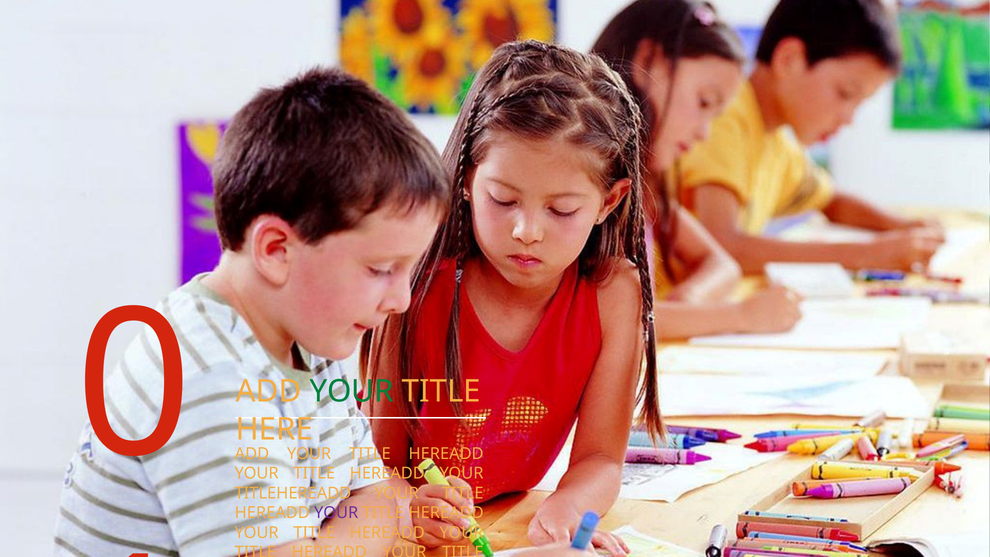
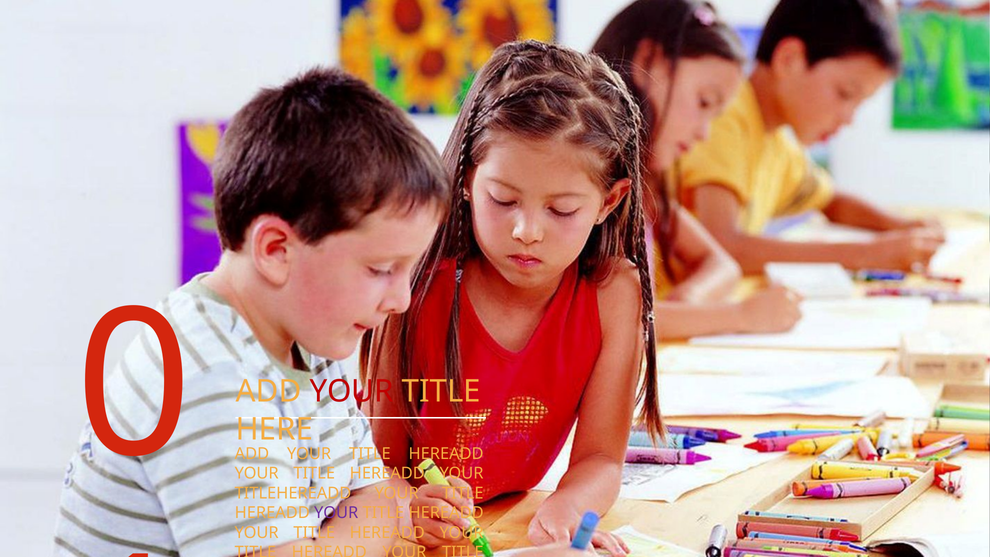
YOUR colour: green -> red (352, 392)
